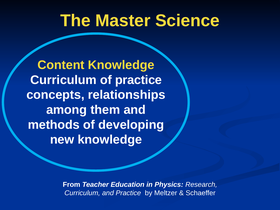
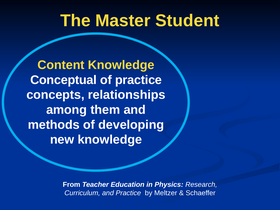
Science: Science -> Student (187, 21)
Curriculum: Curriculum -> Conceptual (64, 80)
